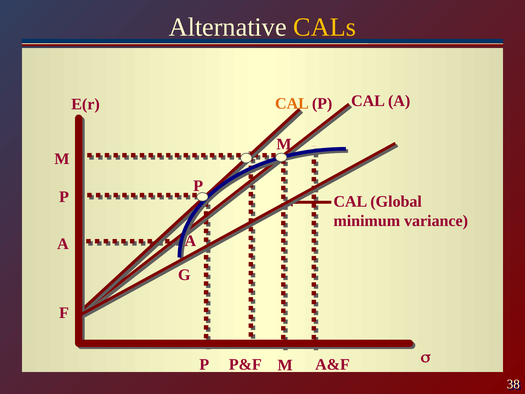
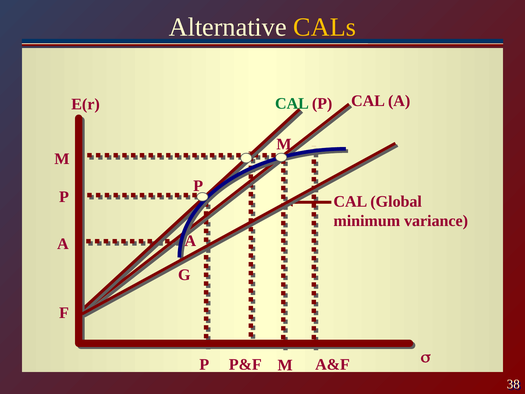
CAL colour: orange -> green (292, 104)
